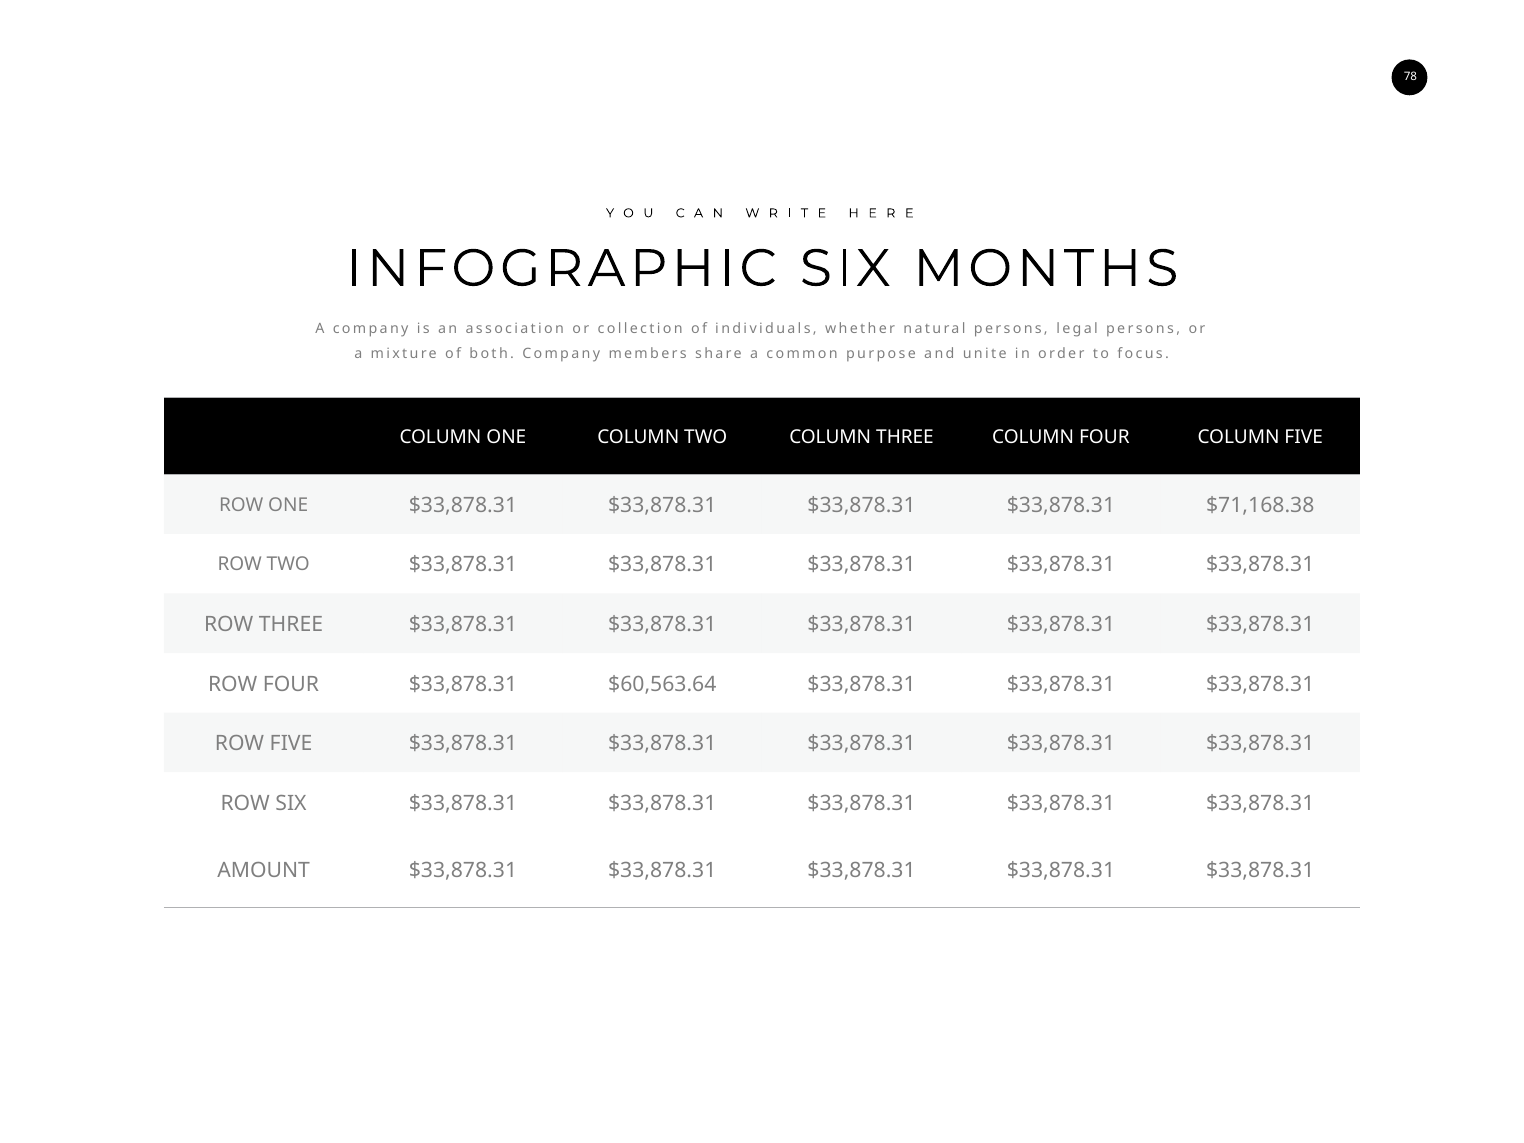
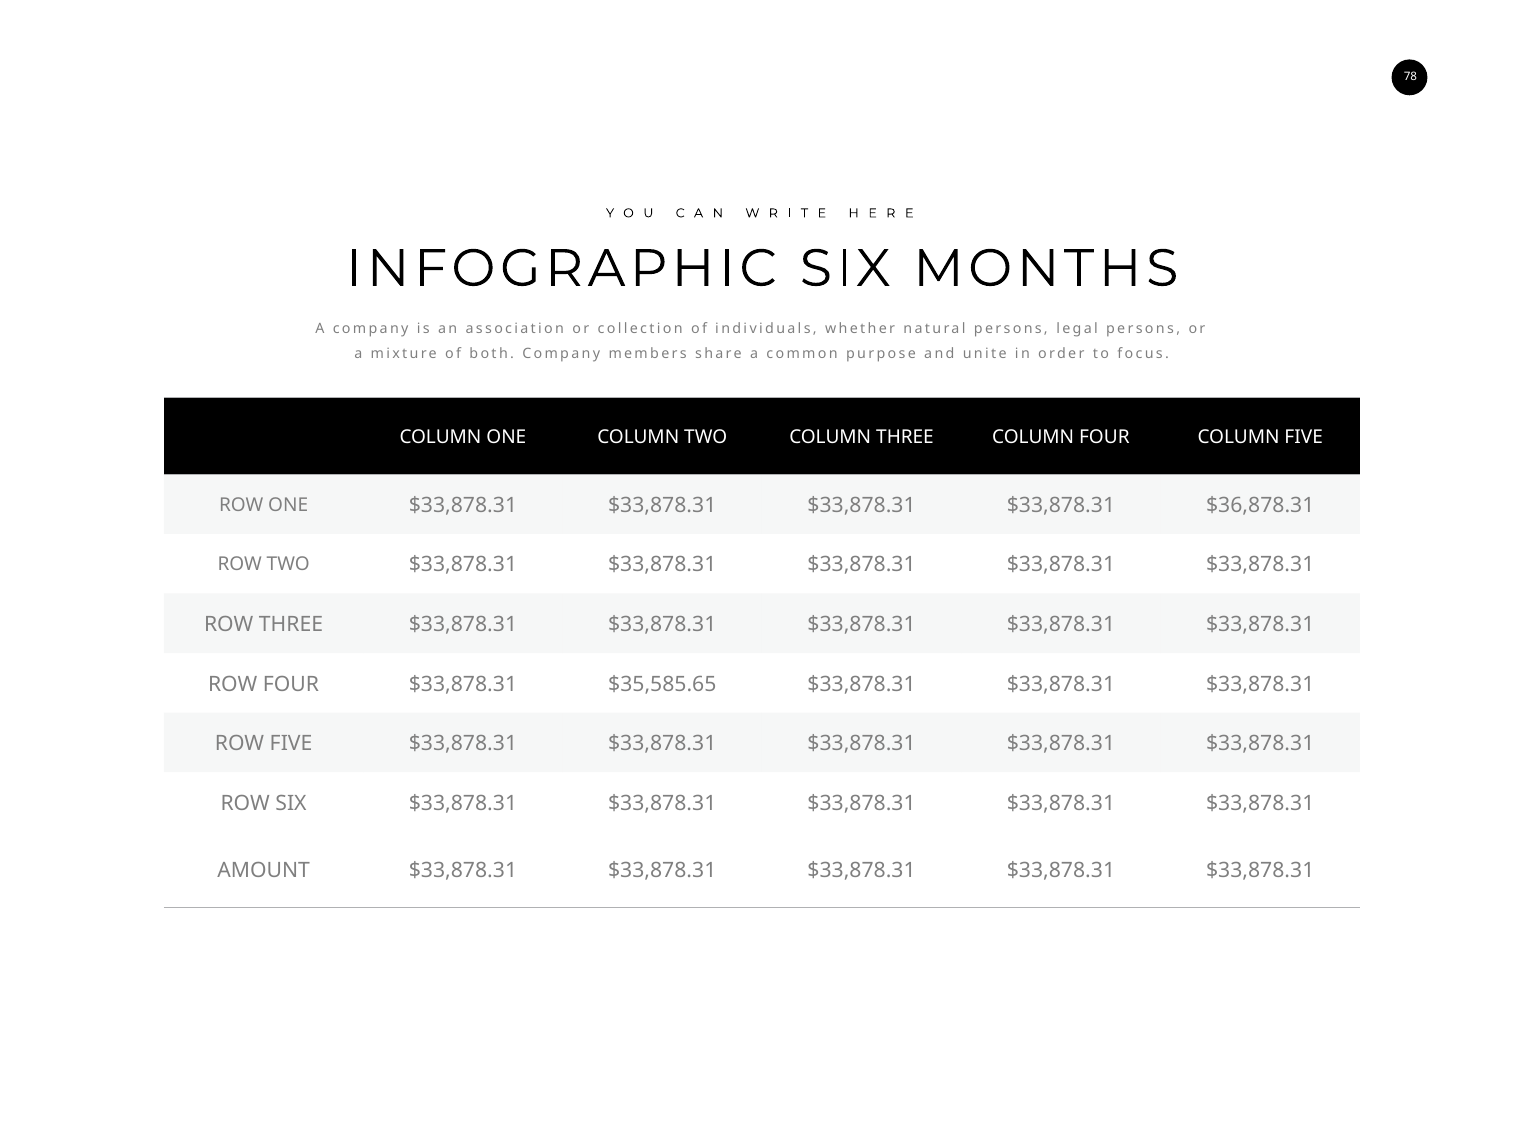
$71,168.38: $71,168.38 -> $36,878.31 (1260, 505)
$60,563.64: $60,563.64 -> $35,585.65 (662, 684)
